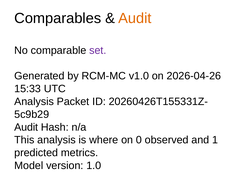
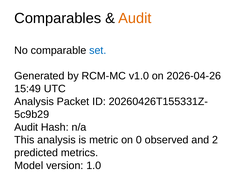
set colour: purple -> blue (98, 50)
15:33: 15:33 -> 15:49 (28, 88)
where: where -> metric (104, 139)
1: 1 -> 2 (215, 139)
